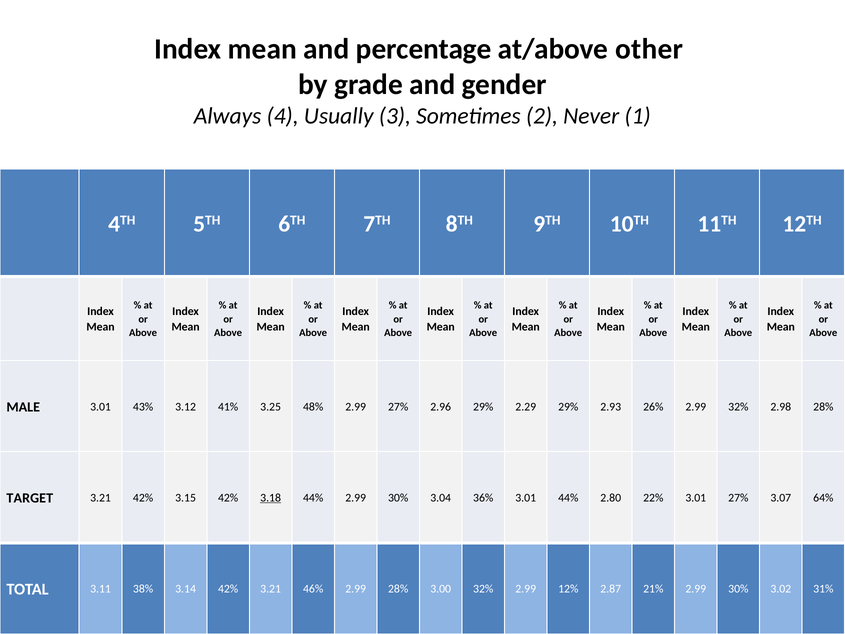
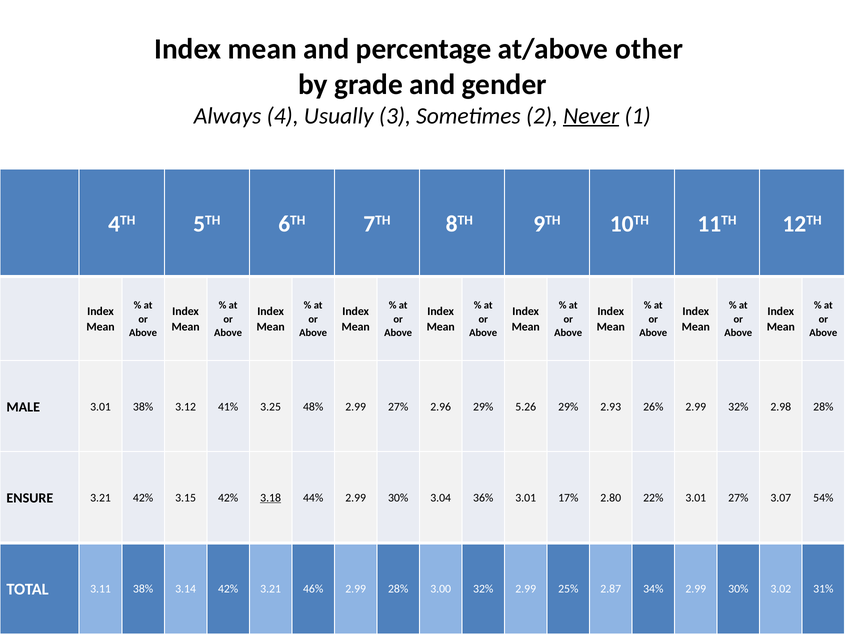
Never underline: none -> present (591, 116)
3.01 43%: 43% -> 38% (143, 407)
2.29: 2.29 -> 5.26 (526, 407)
TARGET: TARGET -> ENSURE (30, 498)
3.01 44%: 44% -> 17% (568, 498)
64%: 64% -> 54% (823, 498)
12%: 12% -> 25% (568, 589)
21%: 21% -> 34% (653, 589)
